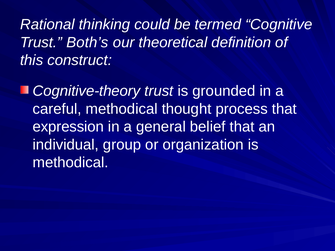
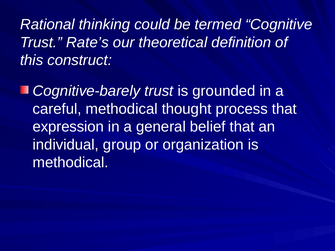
Both’s: Both’s -> Rate’s (87, 42)
Cognitive-theory: Cognitive-theory -> Cognitive-barely (86, 91)
